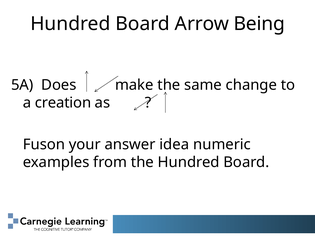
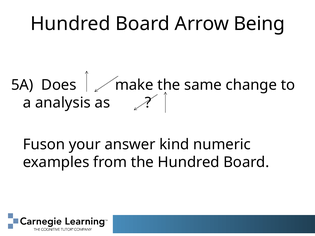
creation: creation -> analysis (63, 103)
idea: idea -> kind (174, 145)
